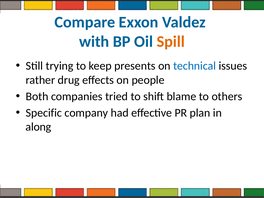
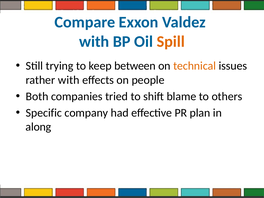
presents: presents -> between (135, 66)
technical colour: blue -> orange (195, 66)
rather drug: drug -> with (69, 80)
